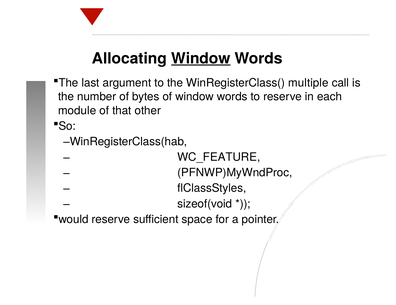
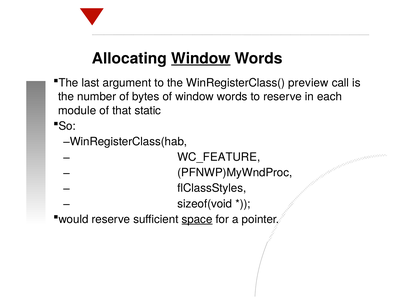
multiple: multiple -> preview (308, 83)
other: other -> static (148, 111)
space underline: none -> present (197, 219)
